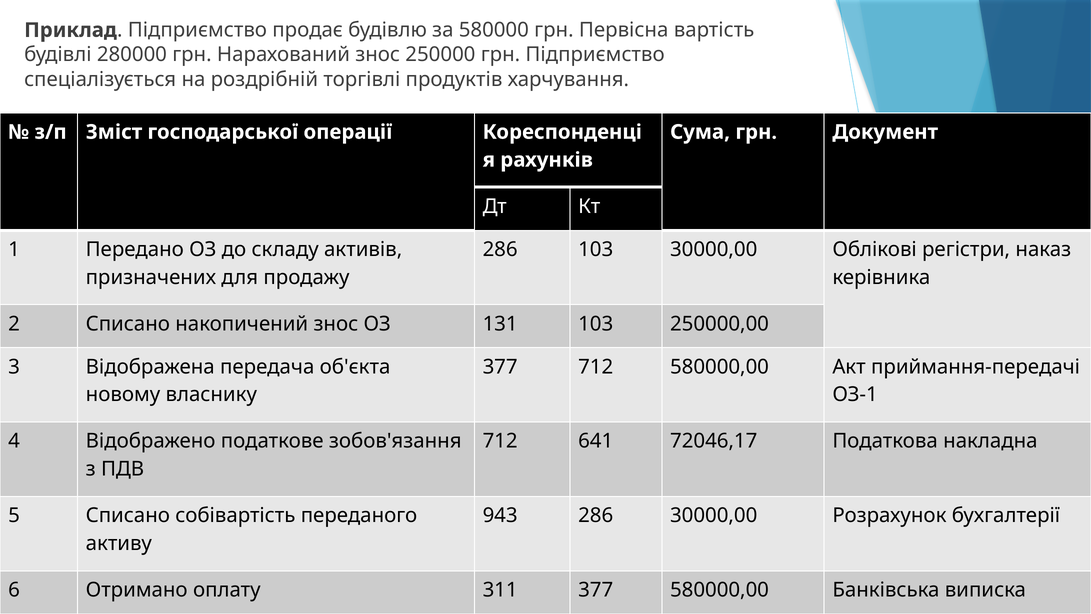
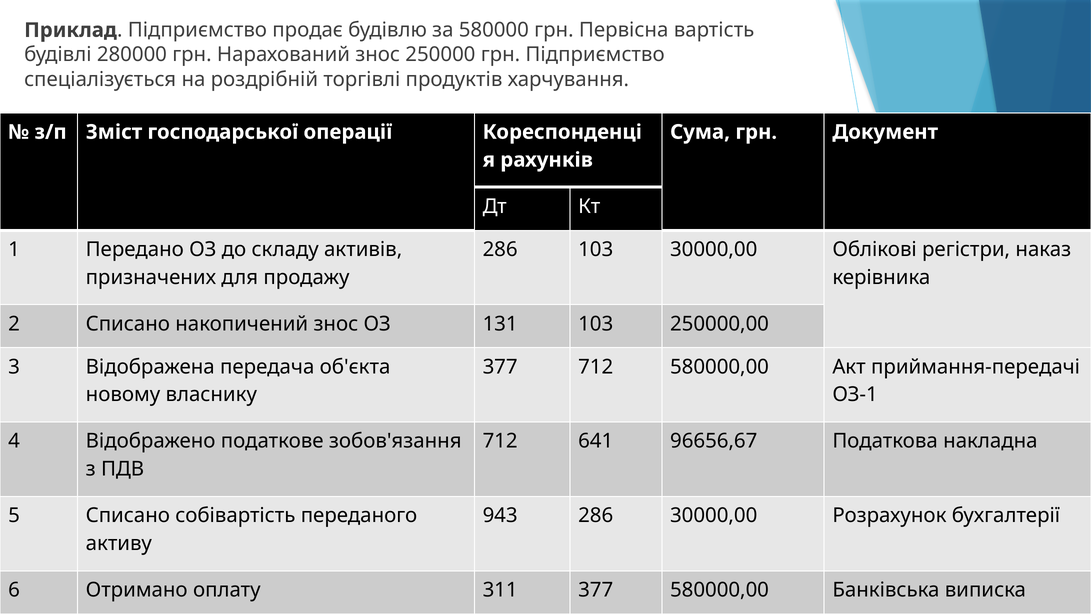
72046,17: 72046,17 -> 96656,67 (714, 441)
